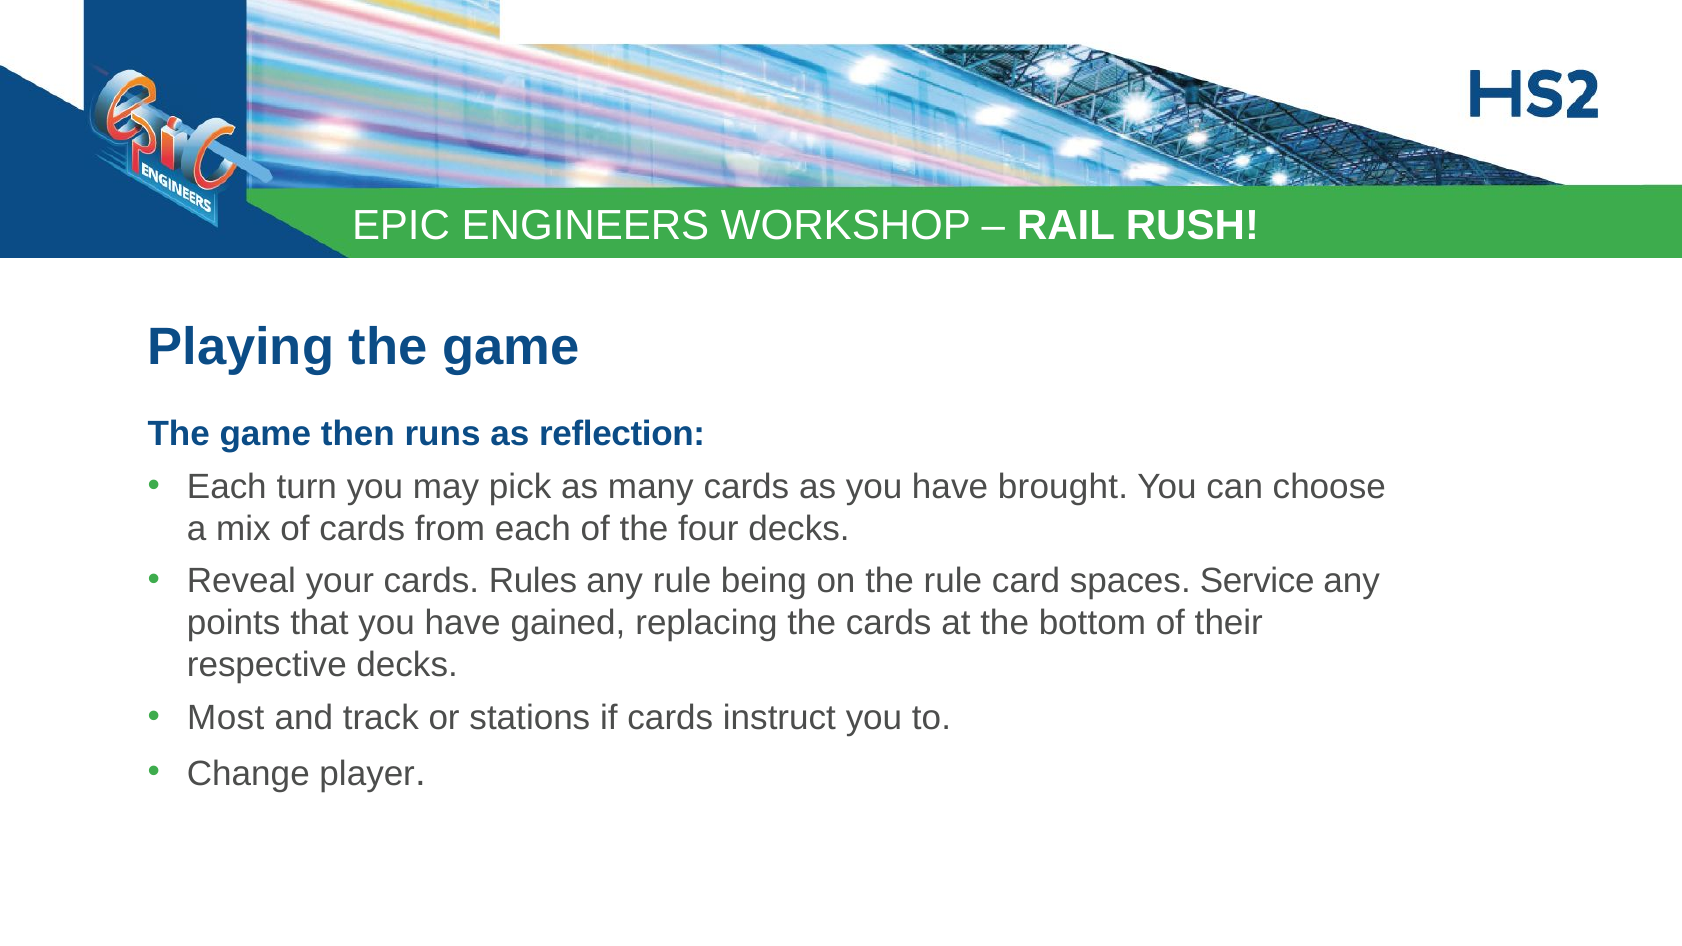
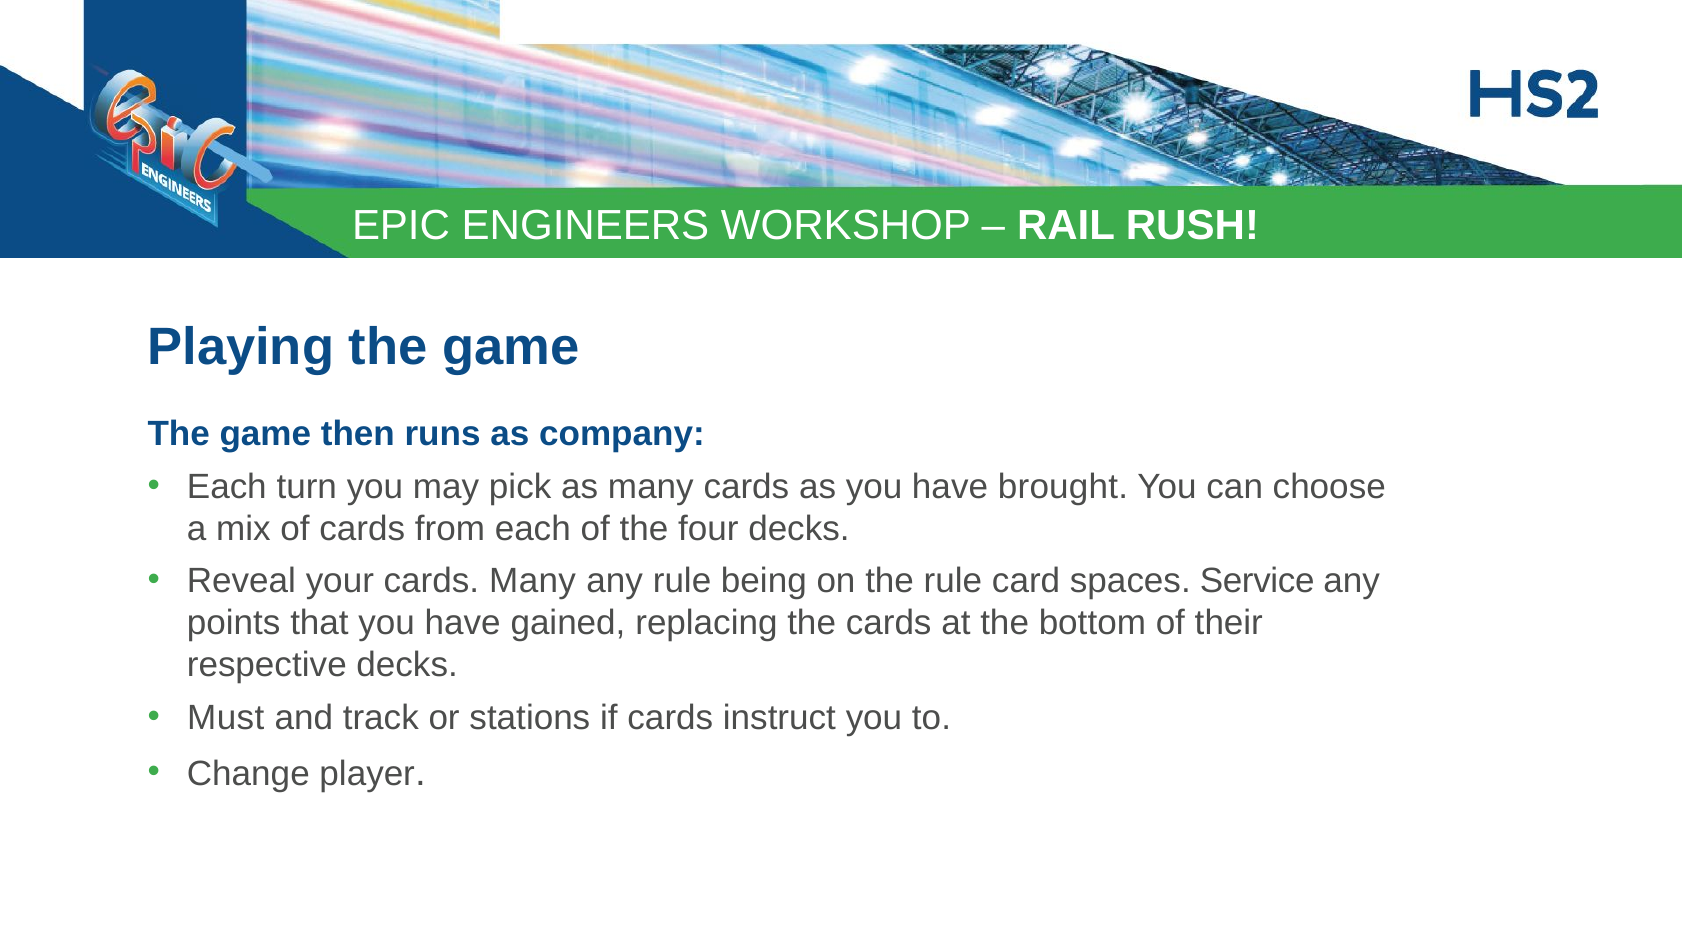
reflection: reflection -> company (622, 434)
cards Rules: Rules -> Many (533, 581)
Most: Most -> Must (226, 718)
